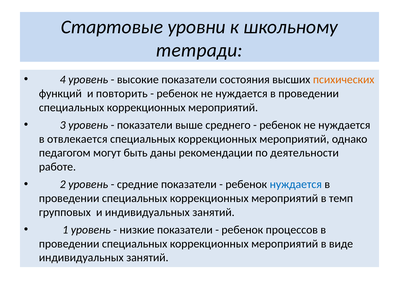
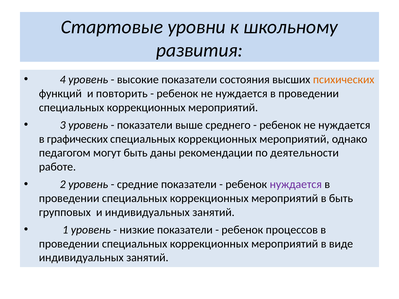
тетради: тетради -> развития (199, 50)
отвлекается: отвлекается -> графических (77, 139)
нуждается colour: blue -> purple (296, 184)
в темп: темп -> быть (341, 198)
